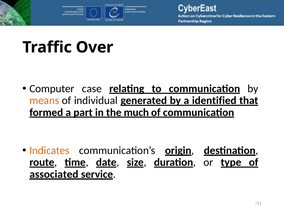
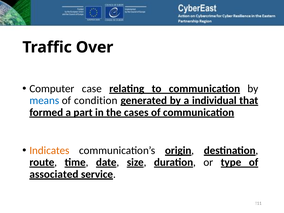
means colour: orange -> blue (44, 101)
individual: individual -> condition (96, 101)
identified: identified -> individual (214, 101)
much: much -> cases (136, 112)
